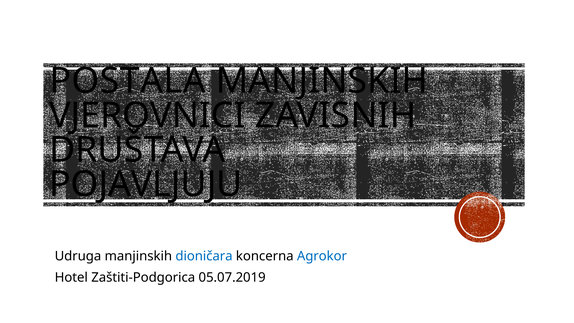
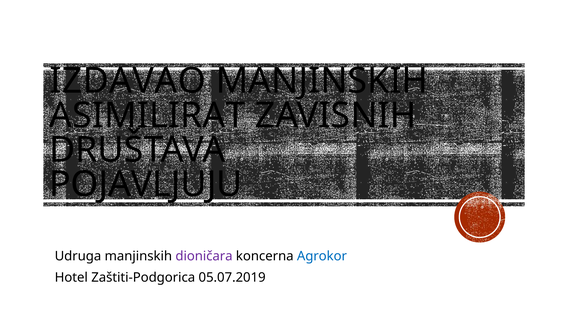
POSTALA: POSTALA -> IZDAVAO (128, 81)
VJEROVNICI: VJEROVNICI -> ASIMILIRAT (147, 115)
dioničara colour: blue -> purple (204, 256)
